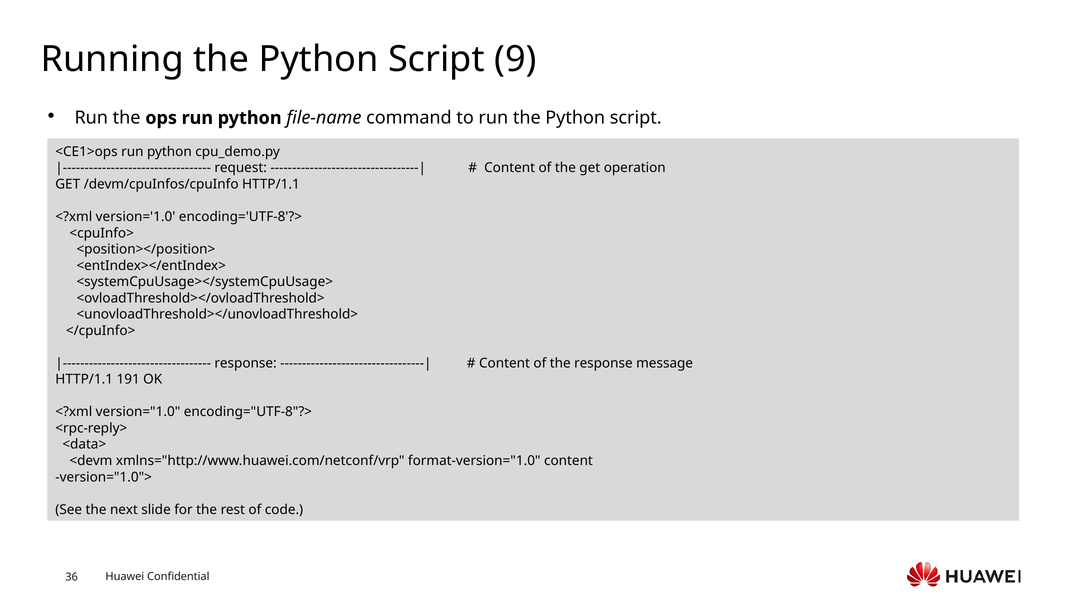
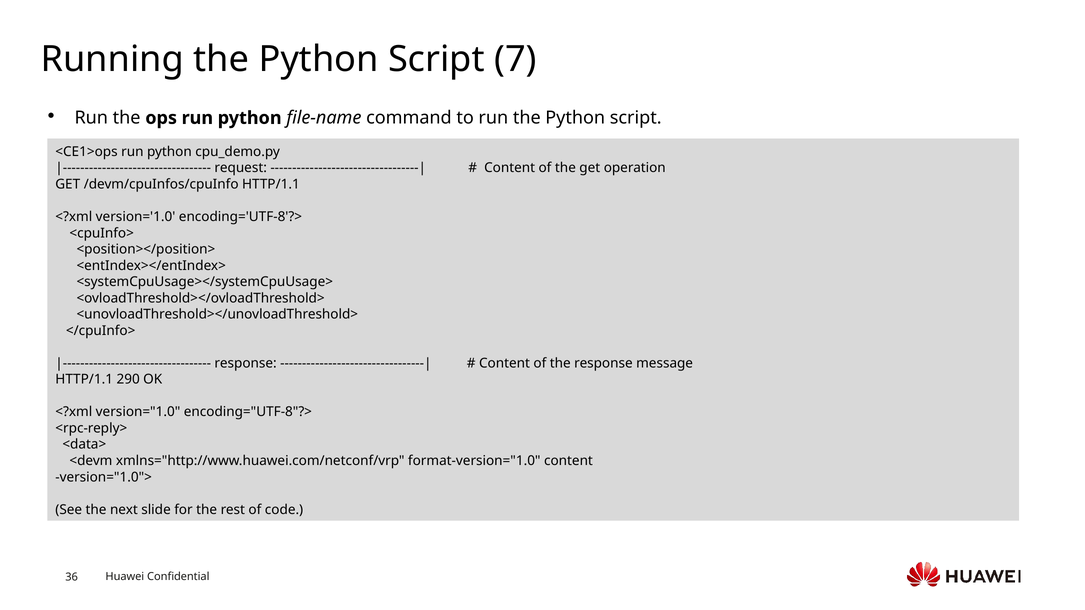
9: 9 -> 7 (515, 59)
191: 191 -> 290 (128, 380)
